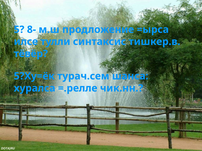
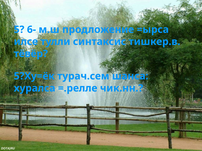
8-: 8- -> 6- (31, 30)
